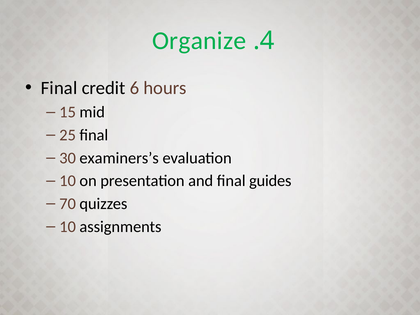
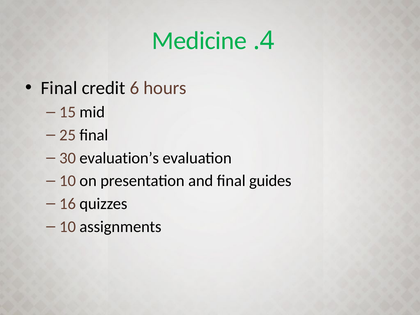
Organize: Organize -> Medicine (199, 41)
examiners’s: examiners’s -> evaluation’s (119, 158)
70: 70 -> 16 (68, 204)
